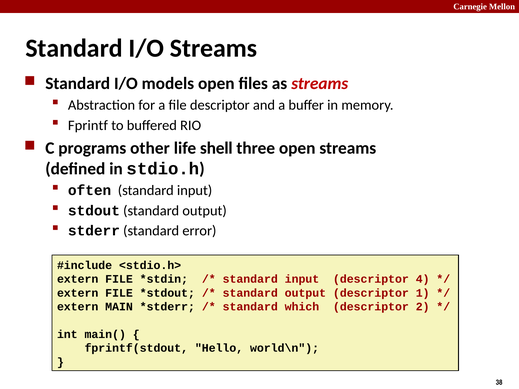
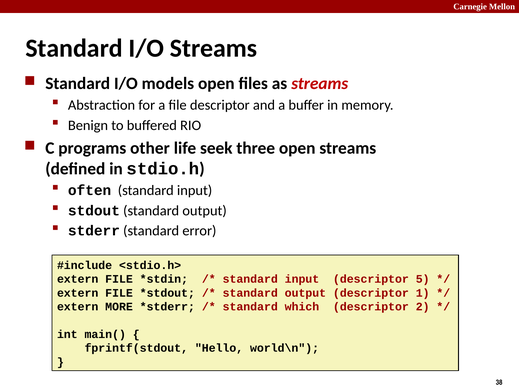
Fprintf: Fprintf -> Benign (88, 125)
shell: shell -> seek (216, 148)
4: 4 -> 5 (423, 279)
MAIN: MAIN -> MORE (119, 307)
